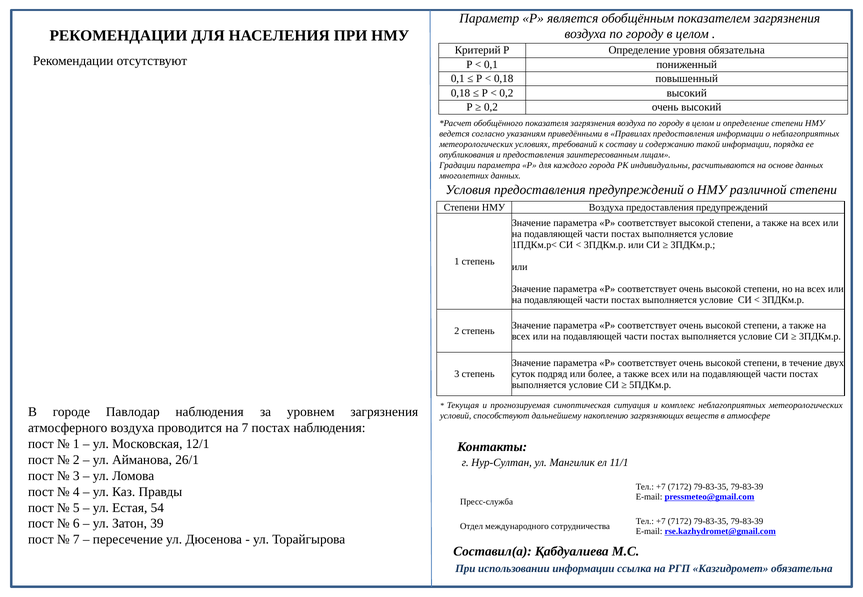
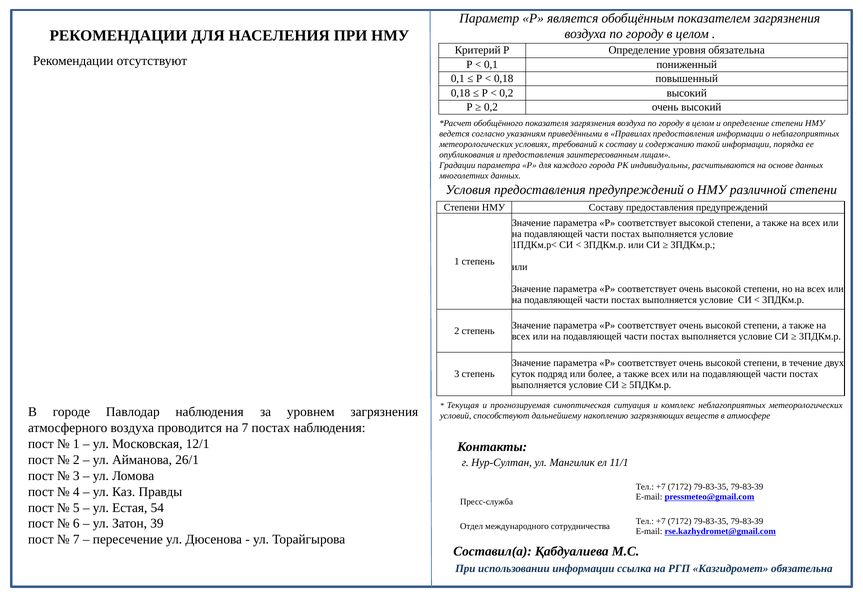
НМУ Воздуха: Воздуха -> Составу (606, 208)
